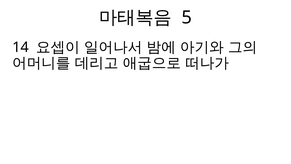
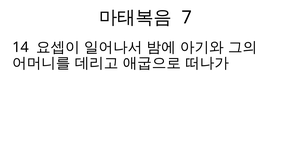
5: 5 -> 7 (187, 18)
